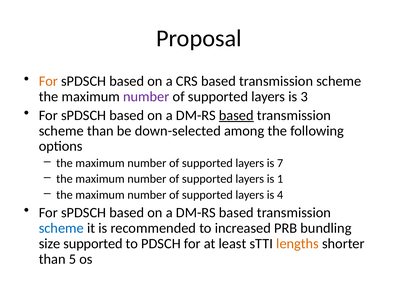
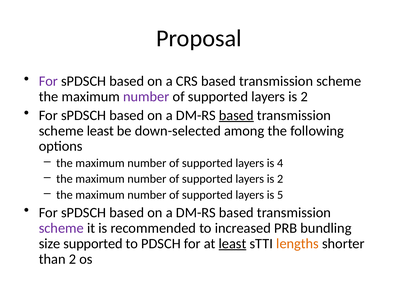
For colour: orange -> purple (48, 81)
3: 3 -> 2 (304, 97)
scheme than: than -> least (100, 131)
7: 7 -> 4 (280, 163)
1: 1 -> 2 (280, 179)
4: 4 -> 5 (280, 195)
scheme colour: blue -> purple (61, 228)
least underline: none -> present (233, 244)
than 5: 5 -> 2 (72, 259)
